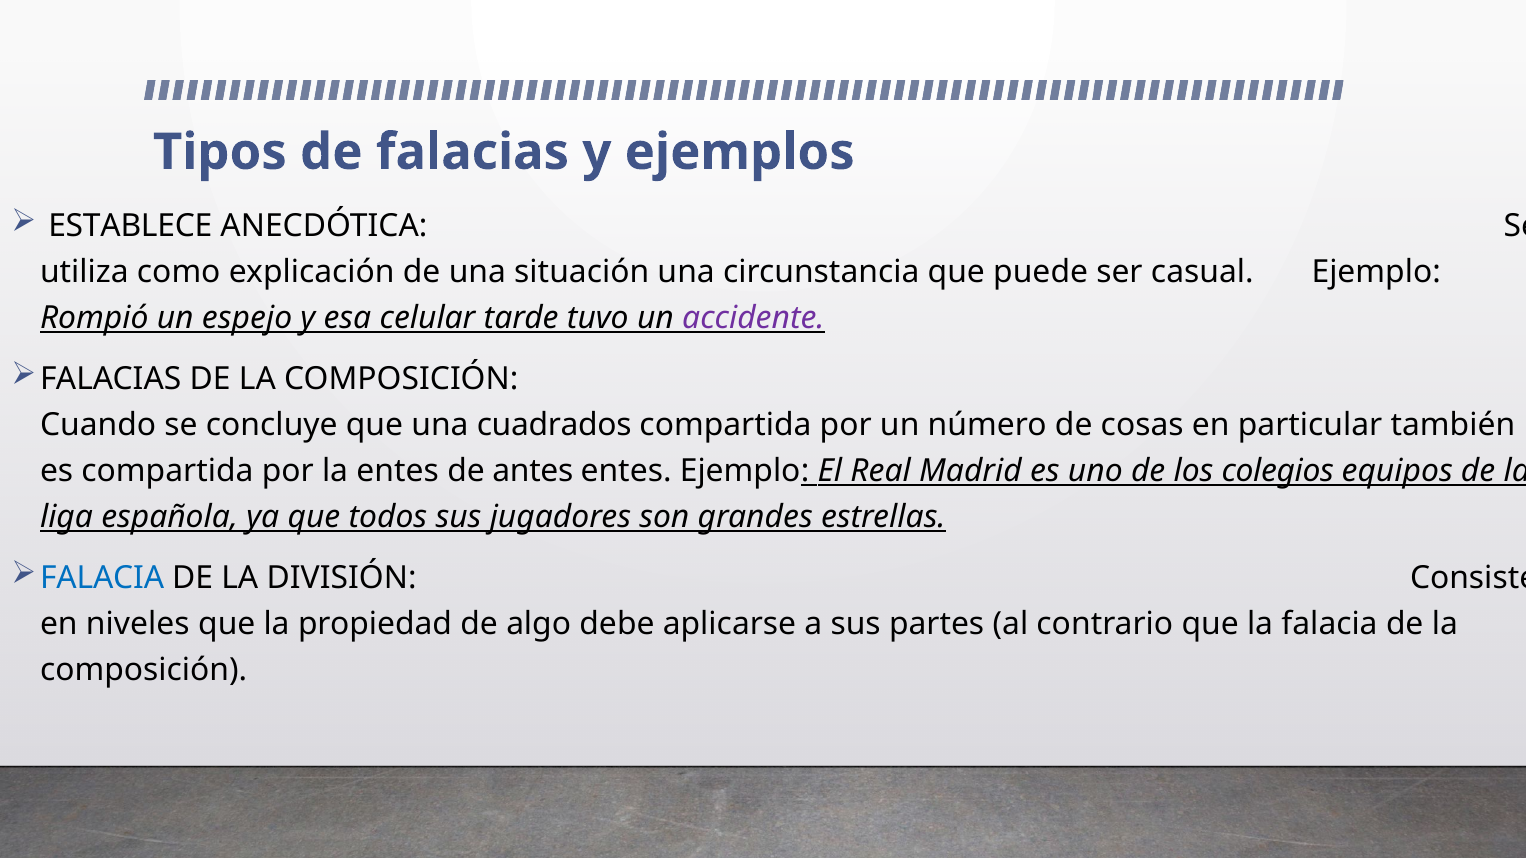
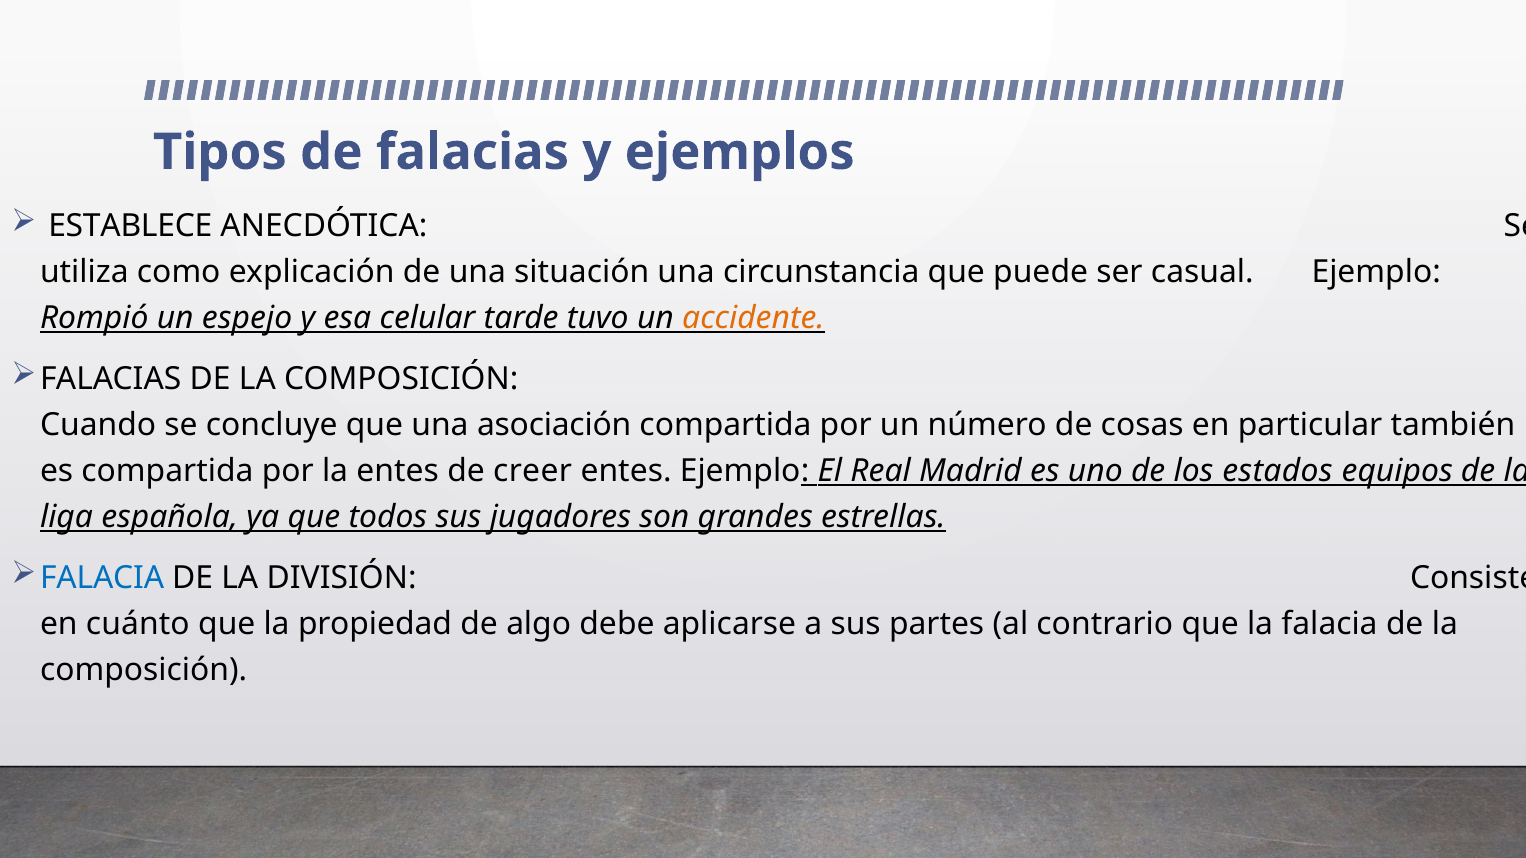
accidente colour: purple -> orange (753, 318)
cuadrados: cuadrados -> asociación (554, 425)
antes: antes -> creer (533, 471)
colegios: colegios -> estados (1277, 471)
niveles: niveles -> cuánto (138, 624)
